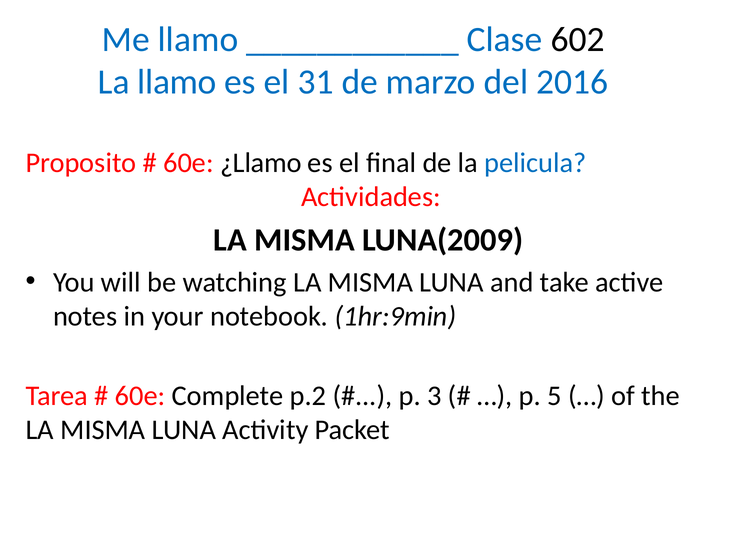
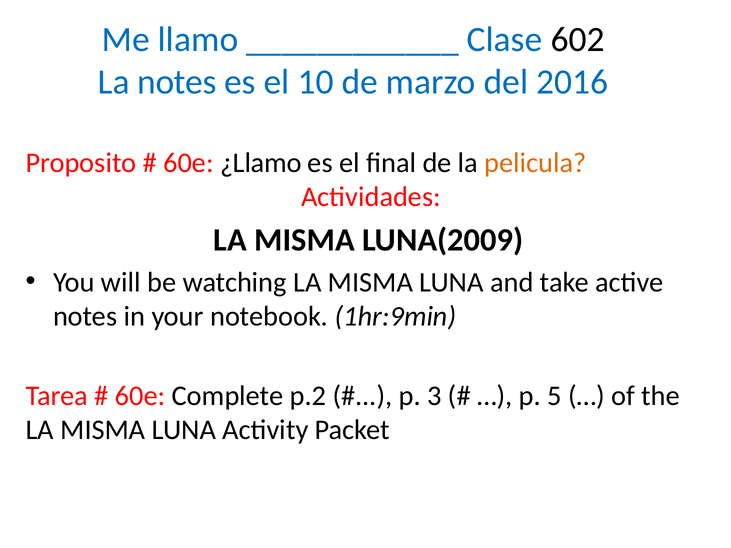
La llamo: llamo -> notes (177, 82)
31: 31 -> 10 (316, 82)
pelicula colour: blue -> orange (536, 163)
